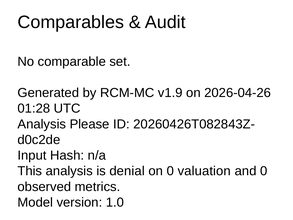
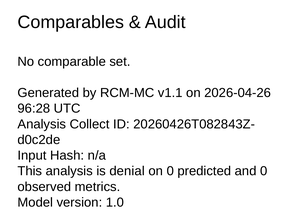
v1.9: v1.9 -> v1.1 (170, 93)
01:28: 01:28 -> 96:28 (34, 108)
Please: Please -> Collect (90, 124)
valuation: valuation -> predicted (204, 171)
